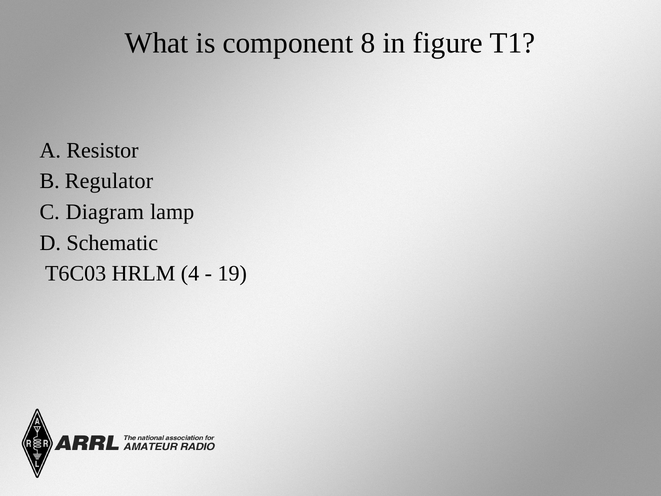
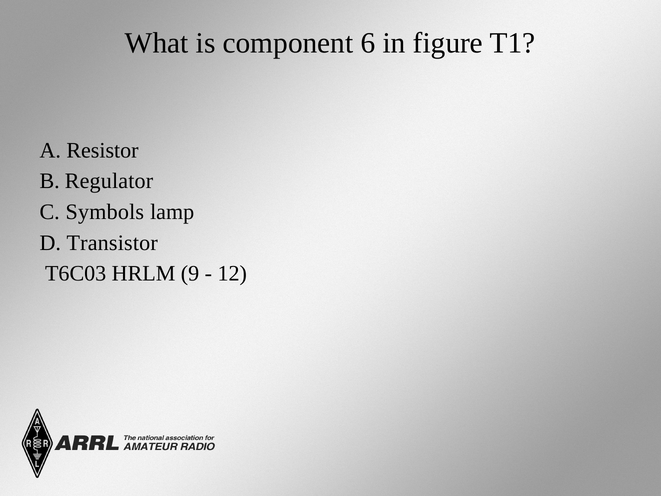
8: 8 -> 6 (368, 43)
Diagram: Diagram -> Symbols (105, 212)
Schematic: Schematic -> Transistor (112, 243)
4: 4 -> 9 (190, 274)
19: 19 -> 12 (232, 274)
